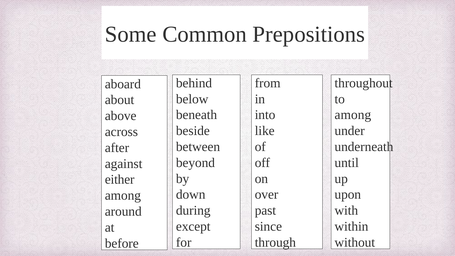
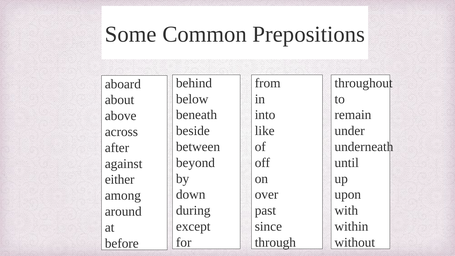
among: among -> remain (353, 115)
